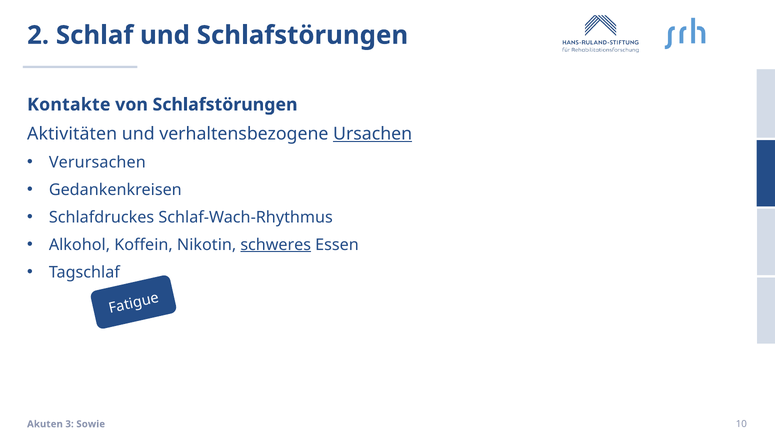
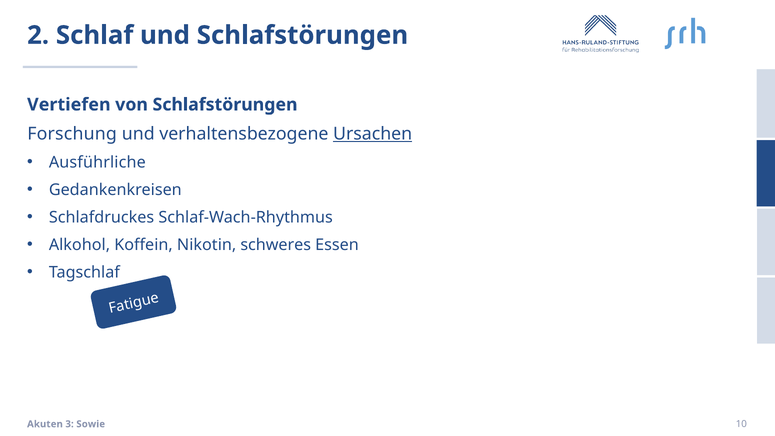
Kontakte: Kontakte -> Vertiefen (69, 105)
Aktivitäten: Aktivitäten -> Forschung (72, 134)
Verursachen: Verursachen -> Ausführliche (97, 162)
schweres underline: present -> none (276, 245)
